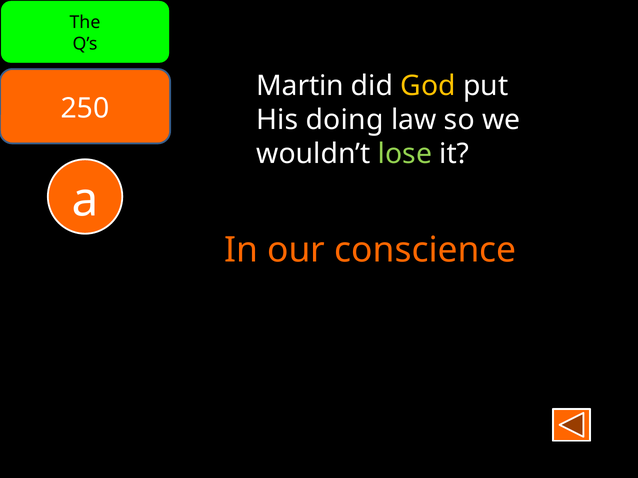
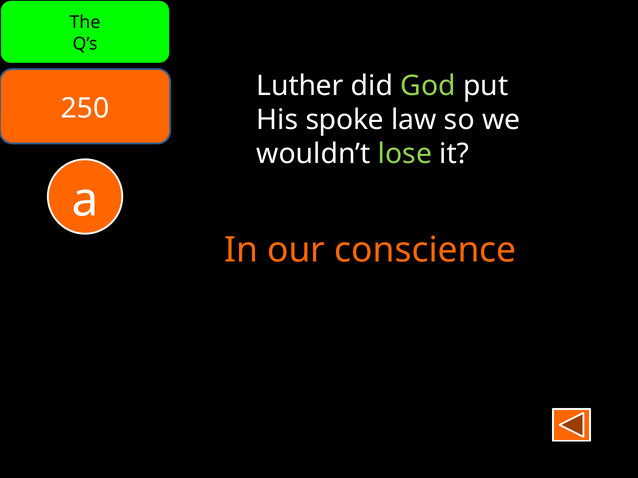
Martin: Martin -> Luther (300, 86)
God colour: yellow -> light green (428, 86)
doing: doing -> spoke (345, 120)
